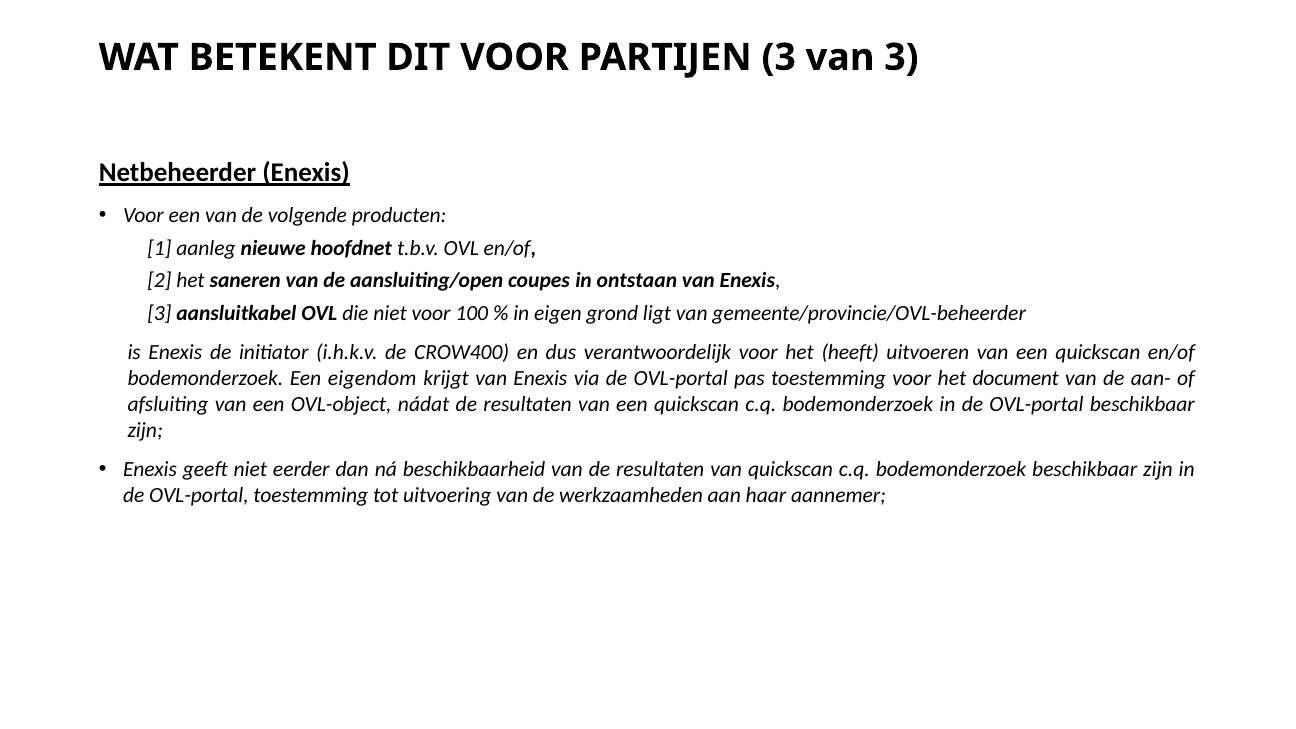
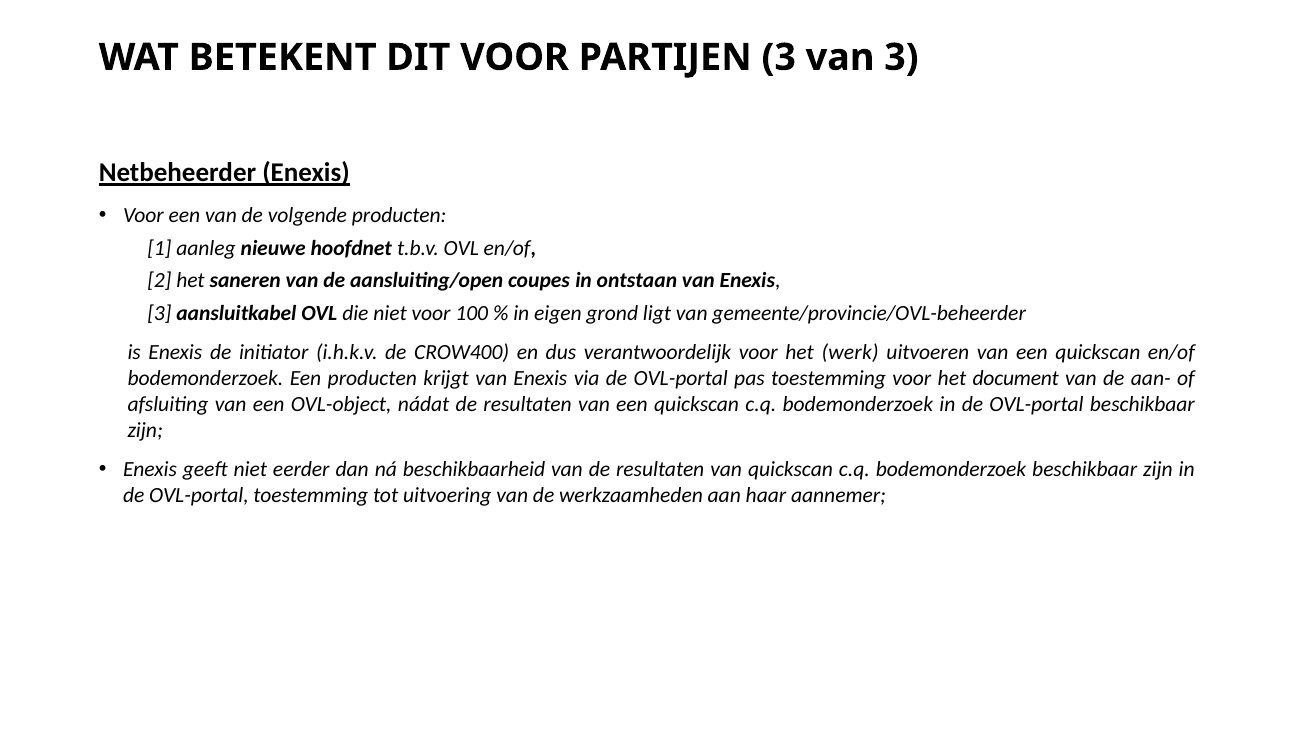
heeft: heeft -> werk (850, 353)
Een eigendom: eigendom -> producten (372, 379)
